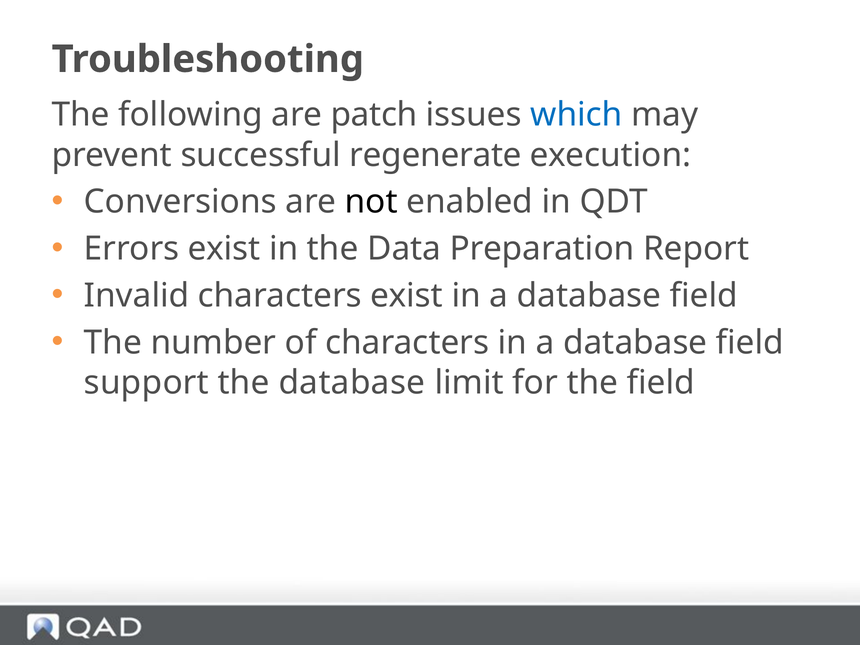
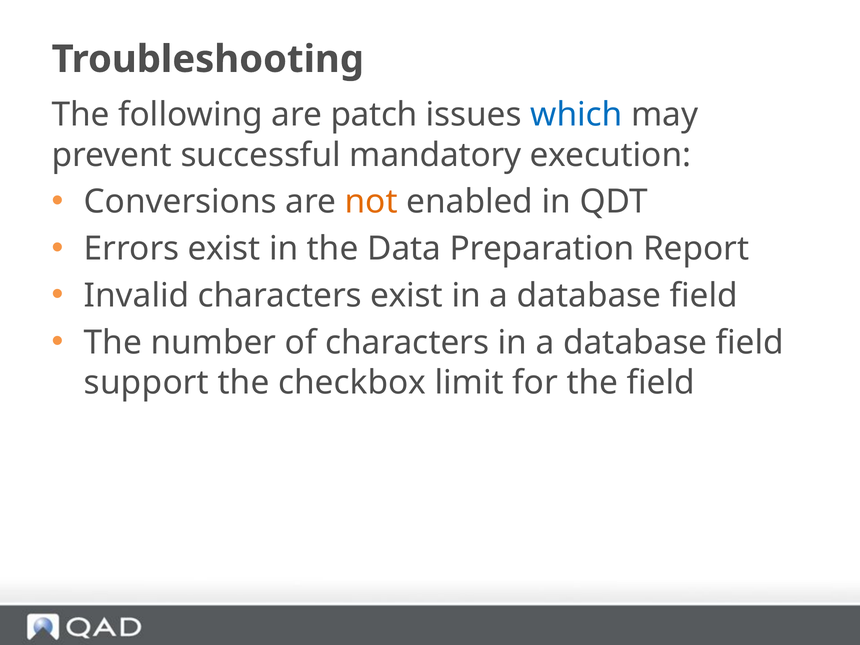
regenerate: regenerate -> mandatory (435, 155)
not colour: black -> orange (371, 202)
the database: database -> checkbox (352, 383)
